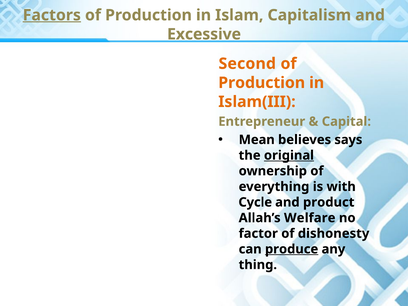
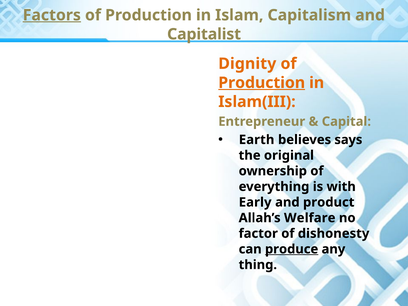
Excessive: Excessive -> Capitalist (204, 34)
Second: Second -> Dignity (247, 64)
Production underline: none -> present (262, 83)
Mean: Mean -> Earth (257, 140)
original underline: present -> none (289, 155)
Cycle: Cycle -> Early (255, 202)
